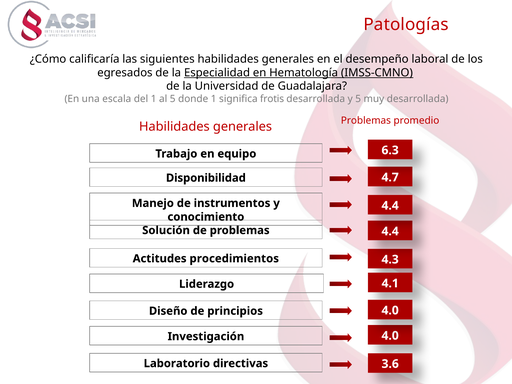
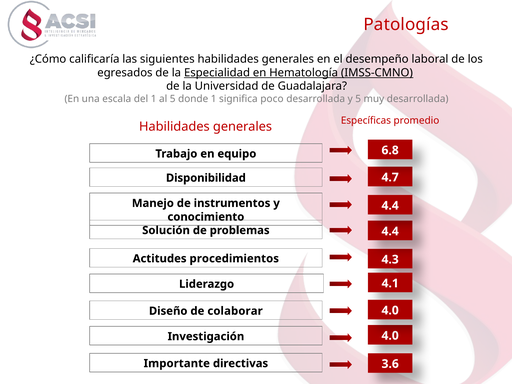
frotis: frotis -> poco (272, 99)
Problemas: Problemas -> Específicas (366, 121)
6.3: 6.3 -> 6.8 (390, 150)
principios: principios -> colaborar (235, 311)
Laboratorio: Laboratorio -> Importante (177, 363)
